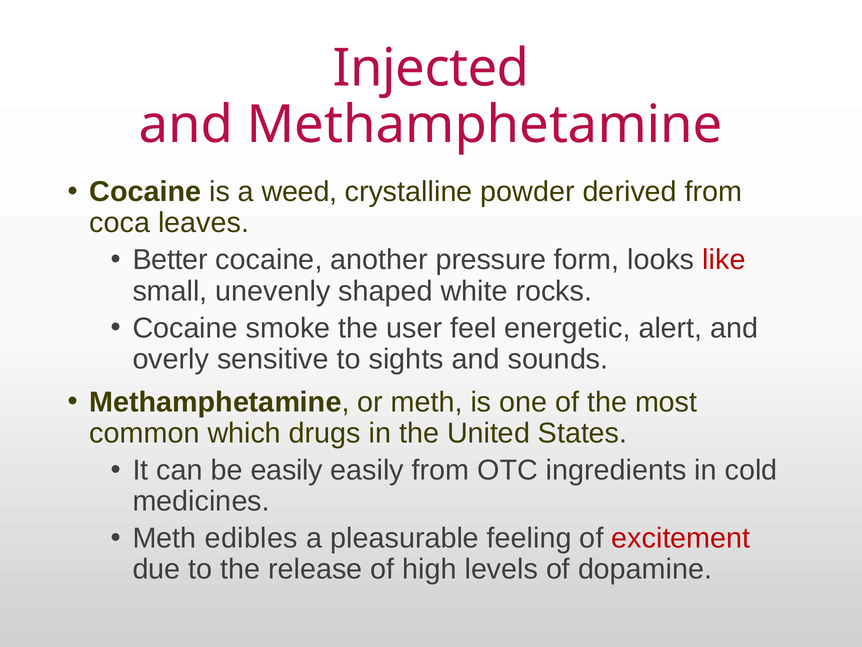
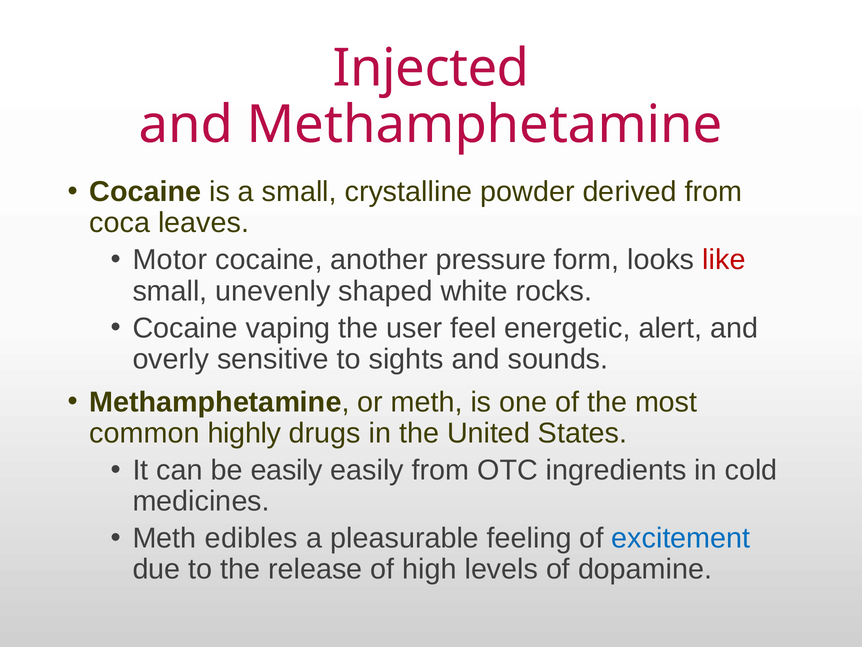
a weed: weed -> small (299, 192)
Better: Better -> Motor (170, 260)
smoke: smoke -> vaping (288, 328)
which: which -> highly (244, 433)
excitement colour: red -> blue (681, 538)
